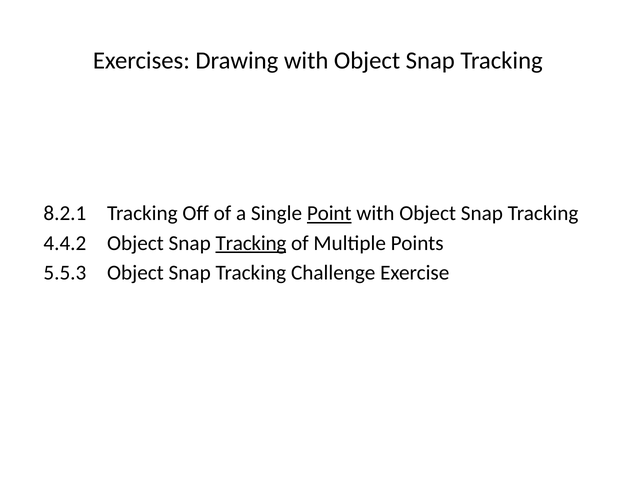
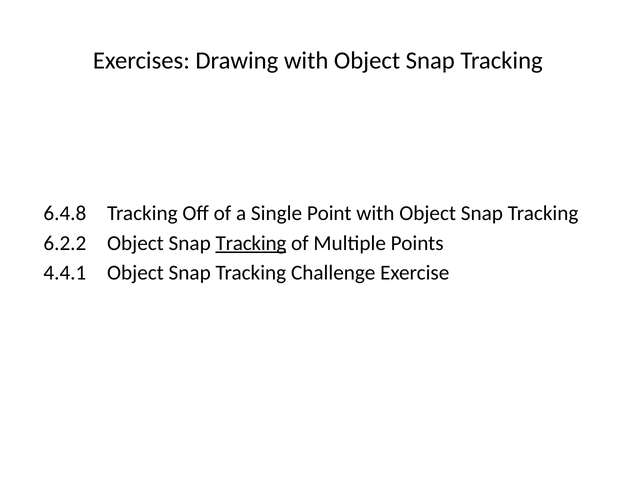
8.2.1: 8.2.1 -> 6.4.8 (65, 213)
Point underline: present -> none (329, 213)
4.4.2: 4.4.2 -> 6.2.2 (65, 243)
5.5.3: 5.5.3 -> 4.4.1 (65, 273)
